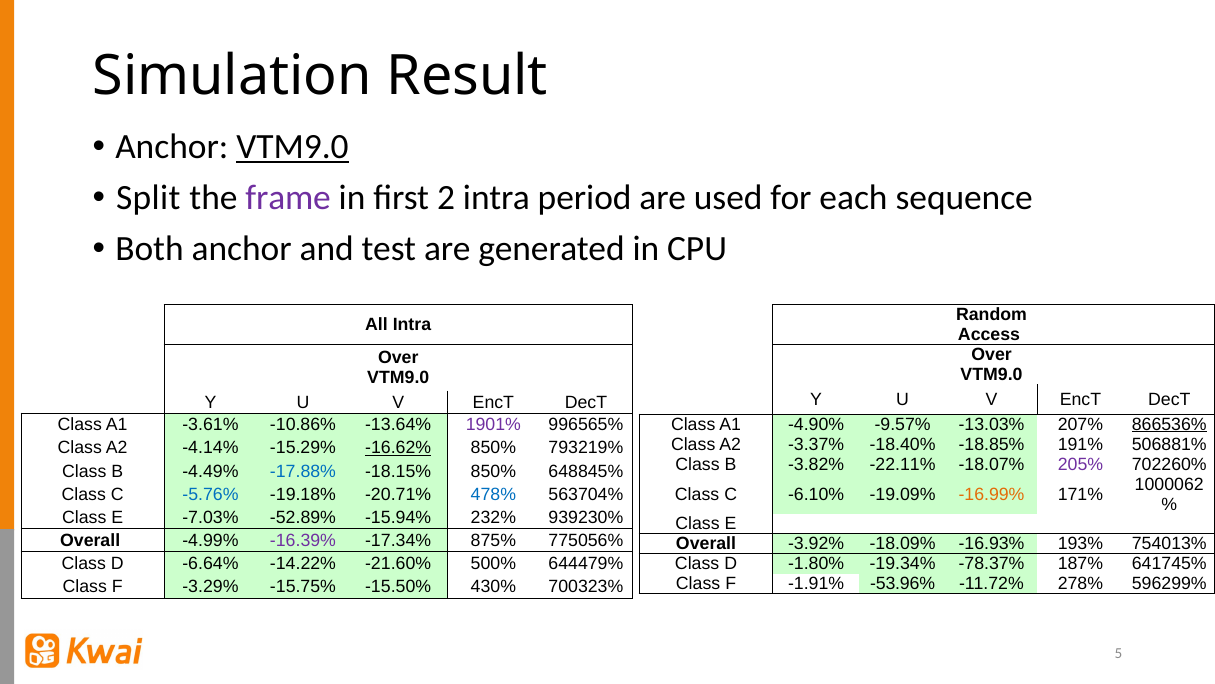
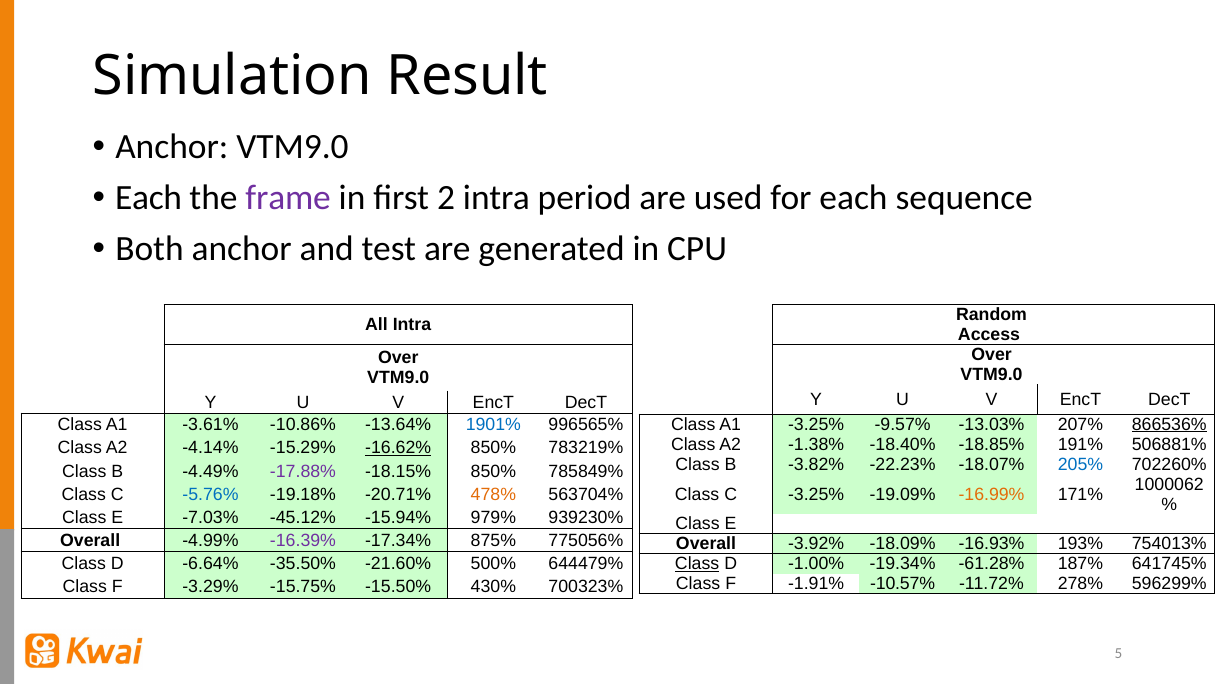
VTM9.0 underline: present -> none (292, 147)
Split: Split -> Each (149, 198)
A1 -4.90%: -4.90% -> -3.25% (816, 424)
1901% colour: purple -> blue (493, 425)
-3.37%: -3.37% -> -1.38% (816, 444)
793219%: 793219% -> 783219% (586, 448)
-22.11%: -22.11% -> -22.23% (903, 464)
205% colour: purple -> blue (1080, 464)
-17.88% colour: blue -> purple (303, 471)
648845%: 648845% -> 785849% (586, 471)
C -6.10%: -6.10% -> -3.25% (816, 494)
478% colour: blue -> orange (493, 494)
-52.89%: -52.89% -> -45.12% (303, 517)
232%: 232% -> 979% (493, 517)
-14.22%: -14.22% -> -35.50% (303, 563)
Class underline: none -> present (697, 564)
-1.80%: -1.80% -> -1.00% (816, 564)
-78.37%: -78.37% -> -61.28% (992, 564)
-53.96%: -53.96% -> -10.57% (903, 584)
